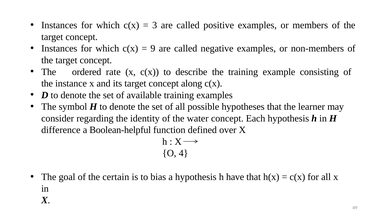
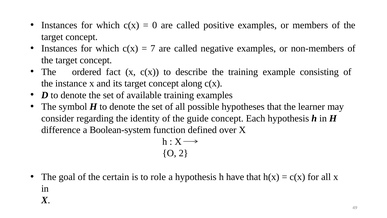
3: 3 -> 0 (155, 25)
9: 9 -> 7 (153, 48)
rate: rate -> fact (113, 72)
water: water -> guide (198, 118)
Boolean-helpful: Boolean-helpful -> Boolean-system (120, 130)
4: 4 -> 2 (183, 153)
bias: bias -> role (158, 177)
